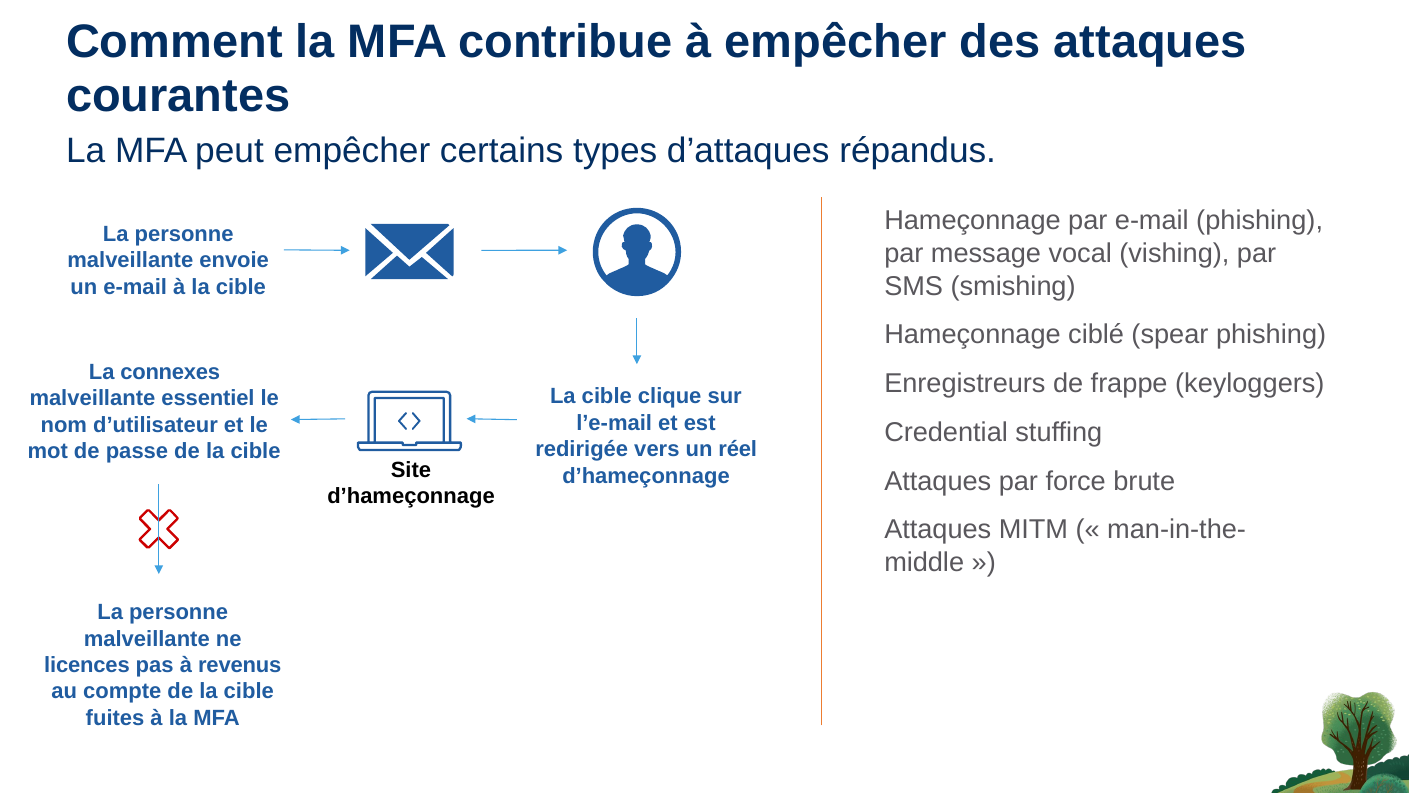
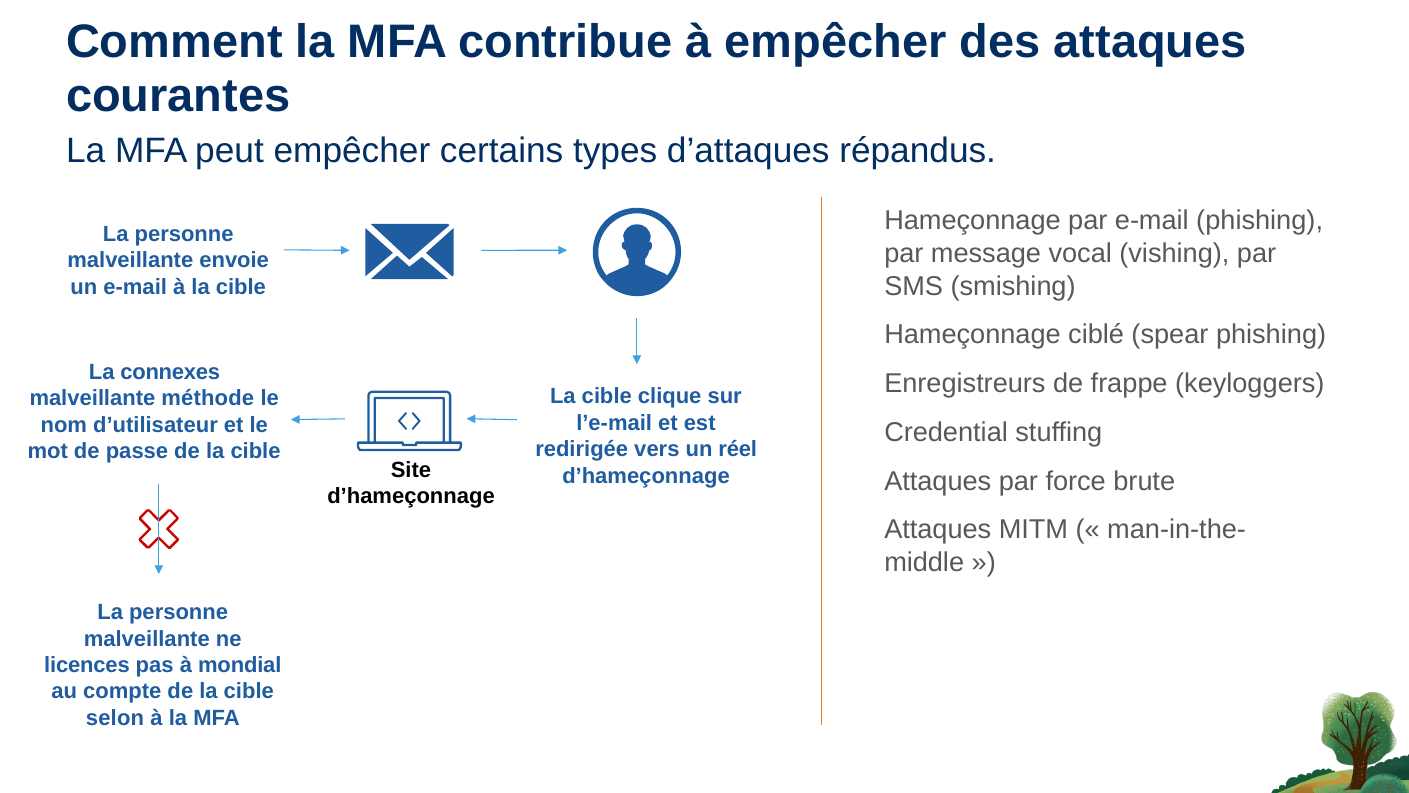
essentiel: essentiel -> méthode (208, 398)
revenus: revenus -> mondial (240, 665)
fuites: fuites -> selon (115, 718)
